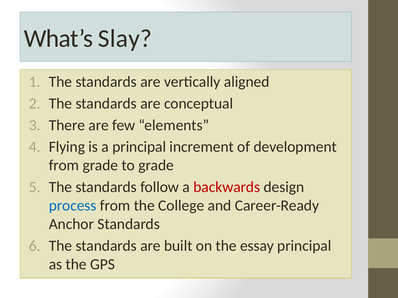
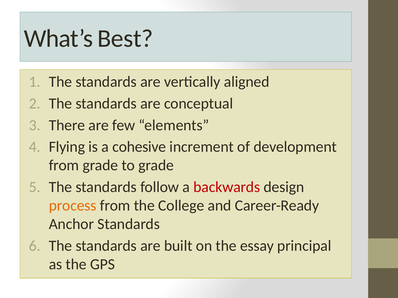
Slay: Slay -> Best (125, 39)
a principal: principal -> cohesive (139, 147)
process colour: blue -> orange (73, 206)
